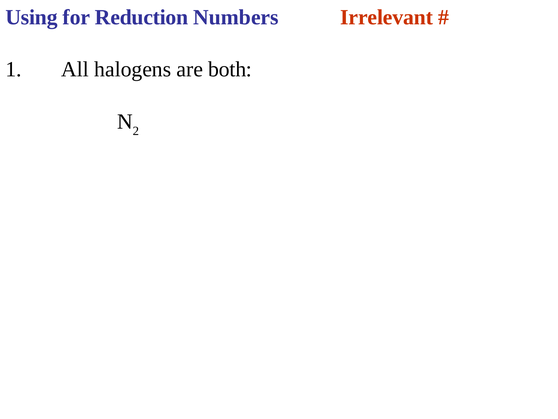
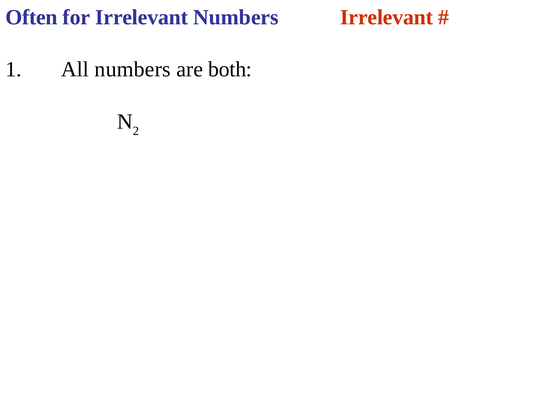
Using: Using -> Often (31, 17)
for Reduction: Reduction -> Irrelevant (142, 17)
All halogens: halogens -> numbers (133, 69)
